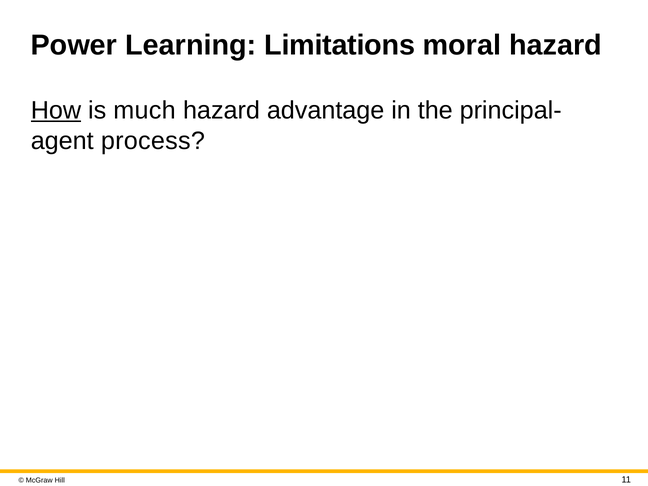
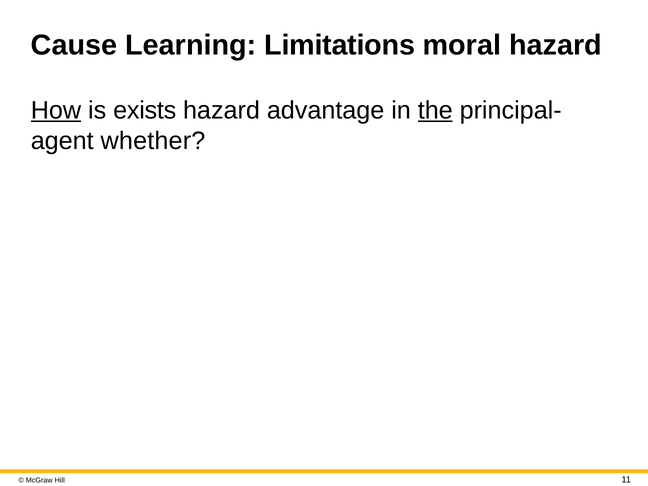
Power: Power -> Cause (74, 45)
much: much -> exists (145, 111)
the underline: none -> present (435, 111)
process: process -> whether (153, 141)
